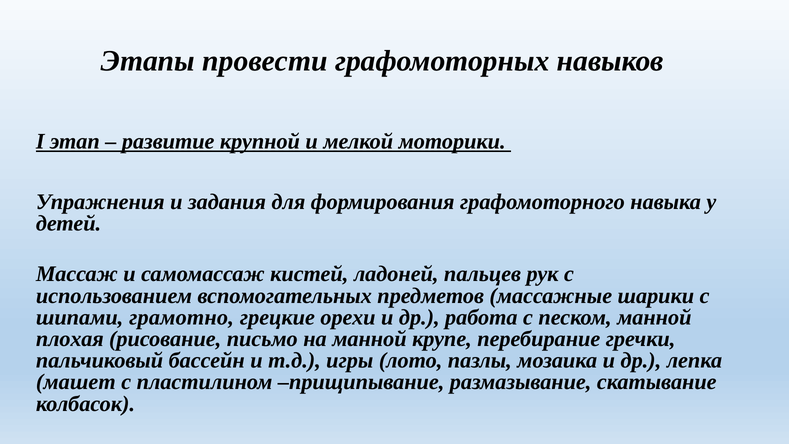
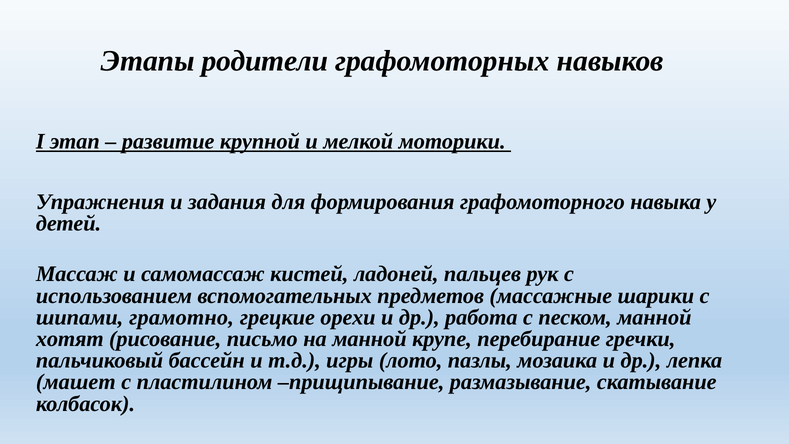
провести: провести -> родители (265, 61)
плохая: плохая -> хотят (70, 339)
